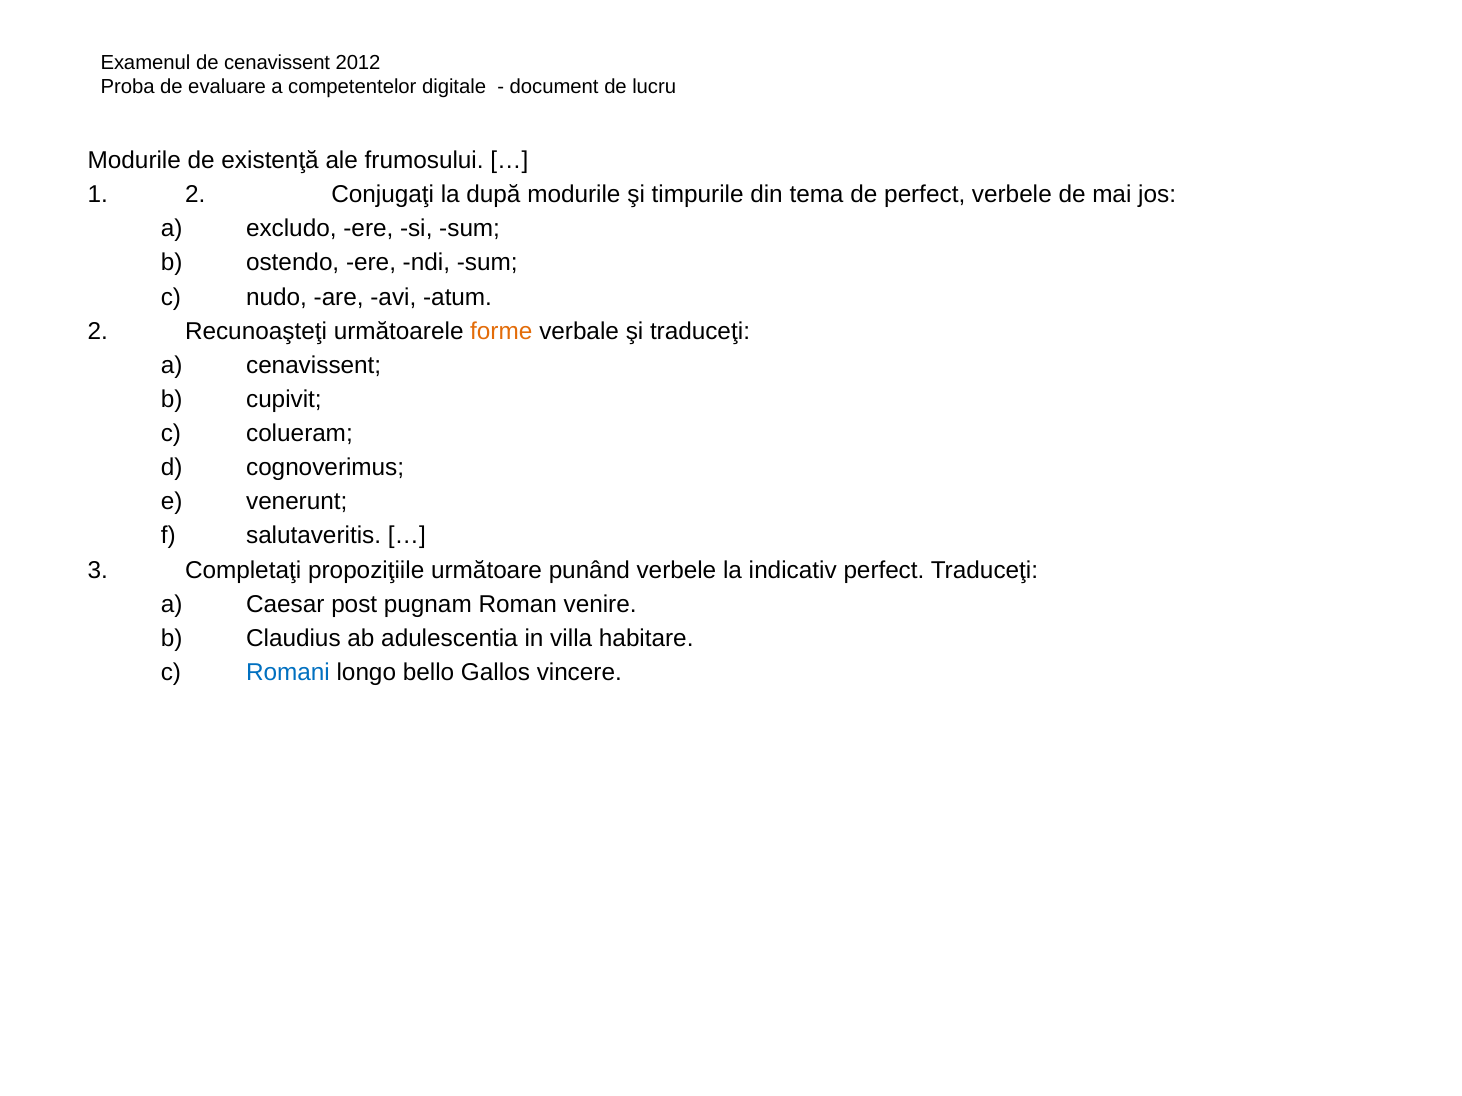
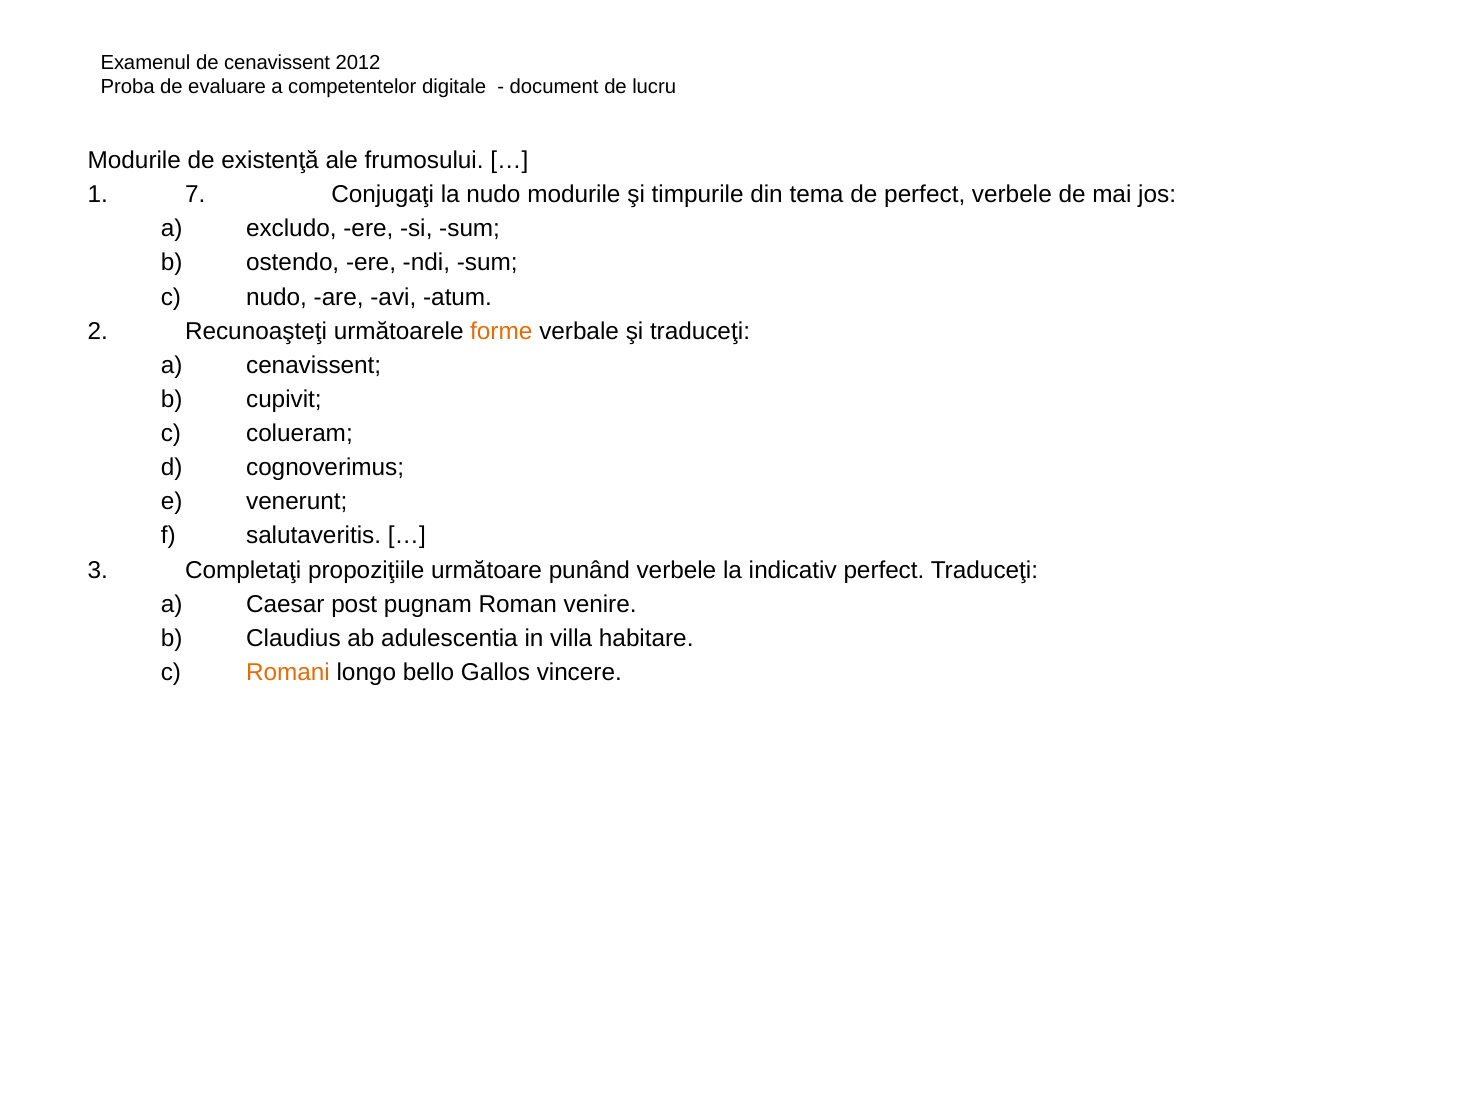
1 2: 2 -> 7 (195, 195)
la după: după -> nudo (493, 195)
Romani colour: blue -> orange (288, 673)
